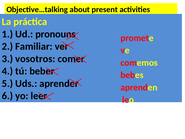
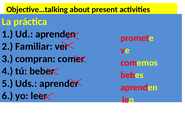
Ud pronouns: pronouns -> aprenden (56, 34)
vosotros: vosotros -> compran (35, 59)
